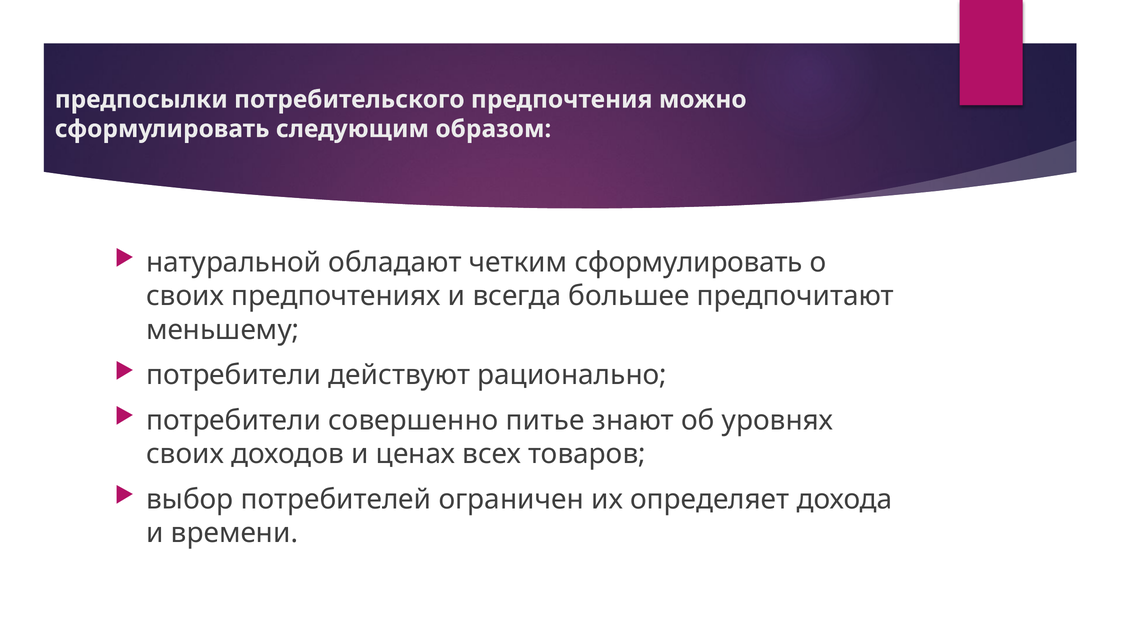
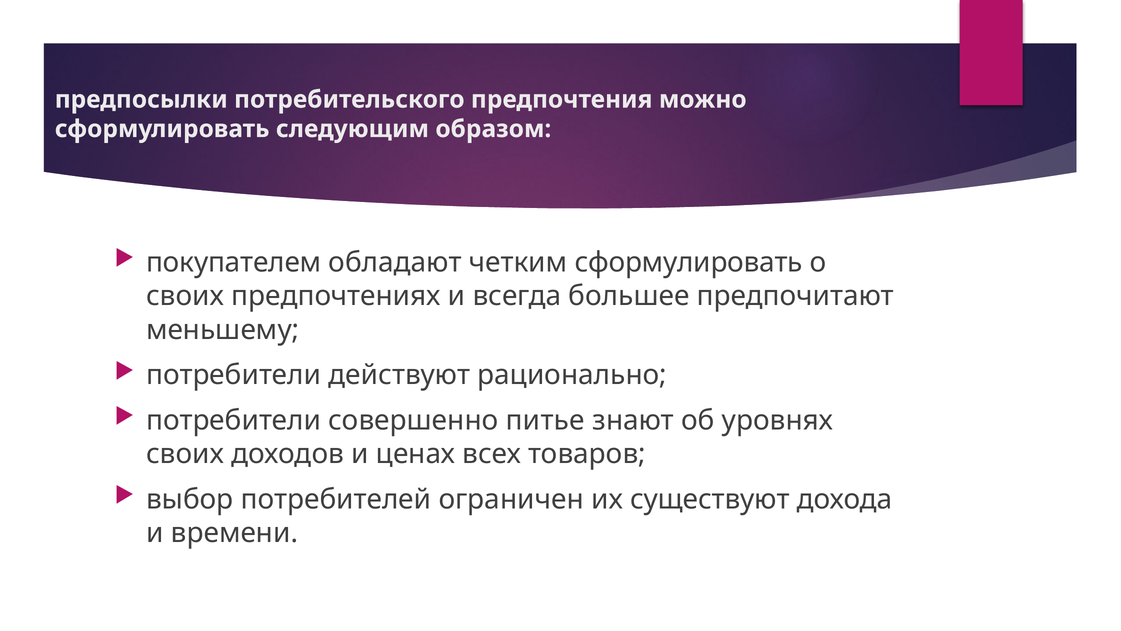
натуральной: натуральной -> покупателем (234, 262)
определяет: определяет -> существуют (710, 499)
